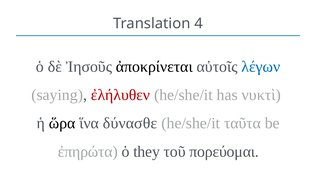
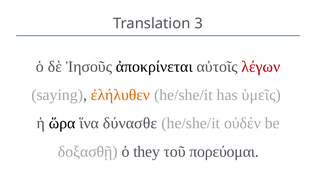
4: 4 -> 3 (199, 23)
λέγων colour: blue -> red (261, 67)
ἐλήλυθεν colour: red -> orange (121, 95)
νυκτὶ: νυκτὶ -> ὑμεῖς (261, 95)
ταῦτα: ταῦτα -> οὐδέν (242, 124)
ἐπηρώτα: ἐπηρώτα -> δοξασθῇ (88, 152)
